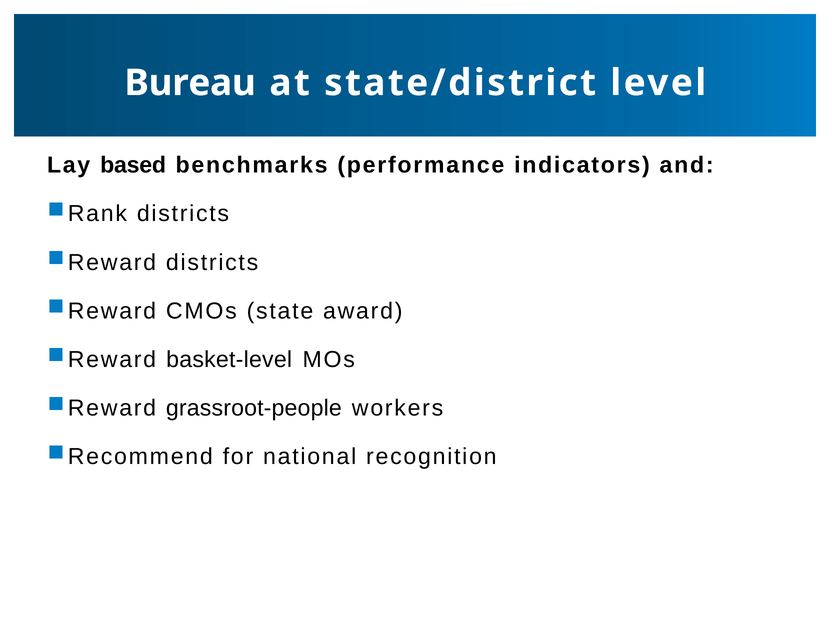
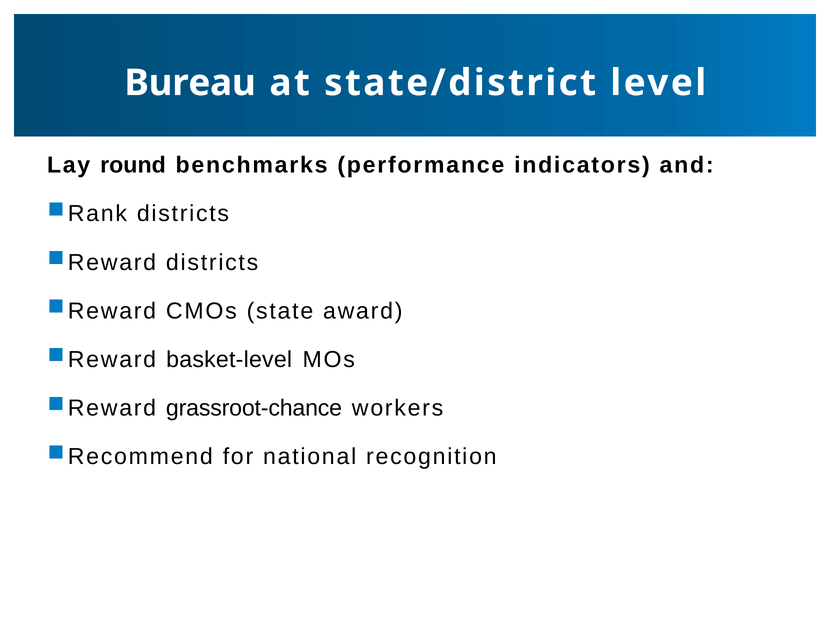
based: based -> round (133, 165)
grassroot-people: grassroot-people -> grassroot-chance (254, 408)
